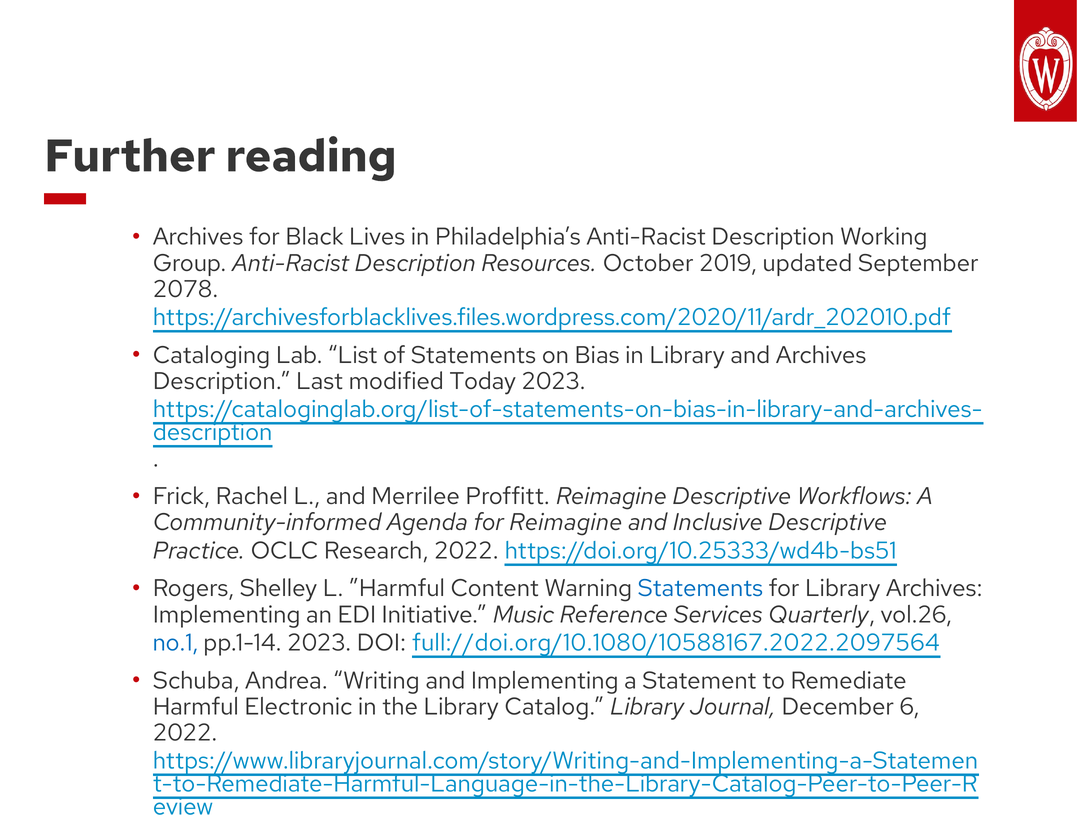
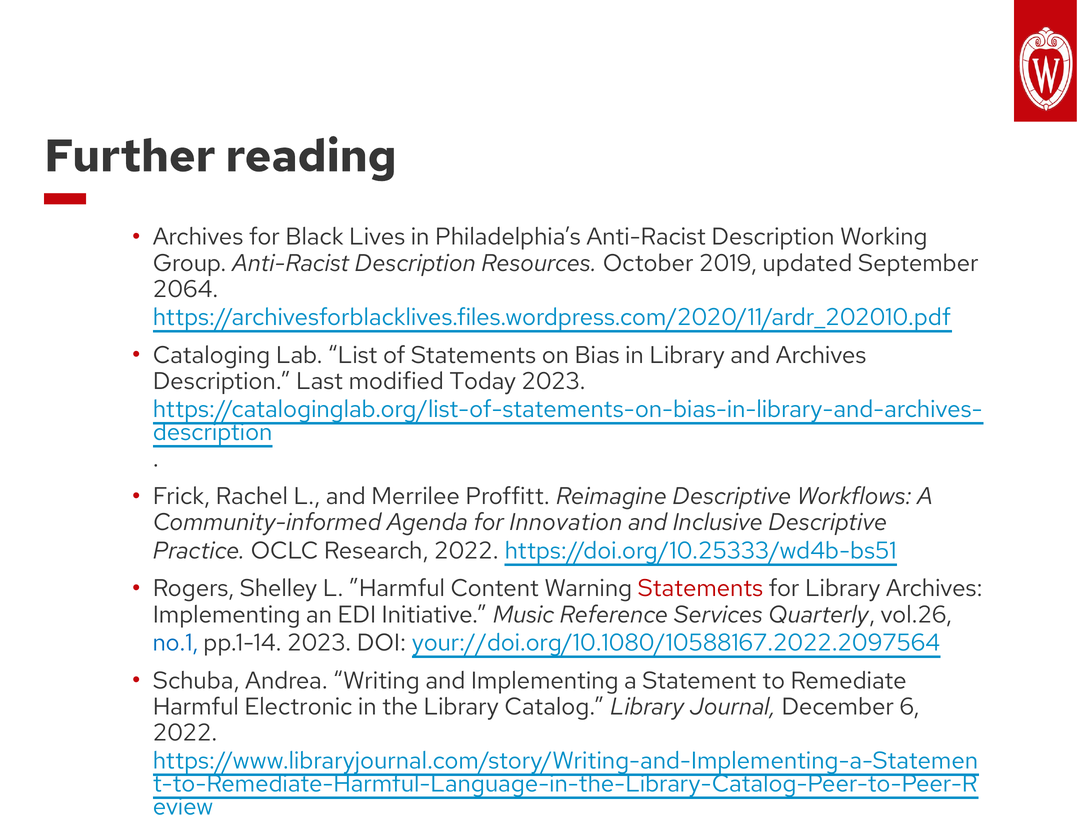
2078: 2078 -> 2064 (186, 289)
for Reimagine: Reimagine -> Innovation (566, 523)
Statements colour: blue -> red (700, 589)
full://doi.org/10.1080/10588167.2022.2097564: full://doi.org/10.1080/10588167.2022.2097564 -> your://doi.org/10.1080/10588167.2022.2097564 (676, 643)
